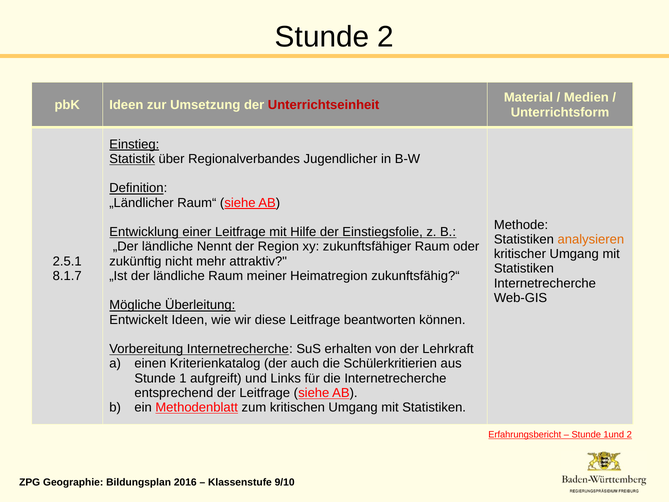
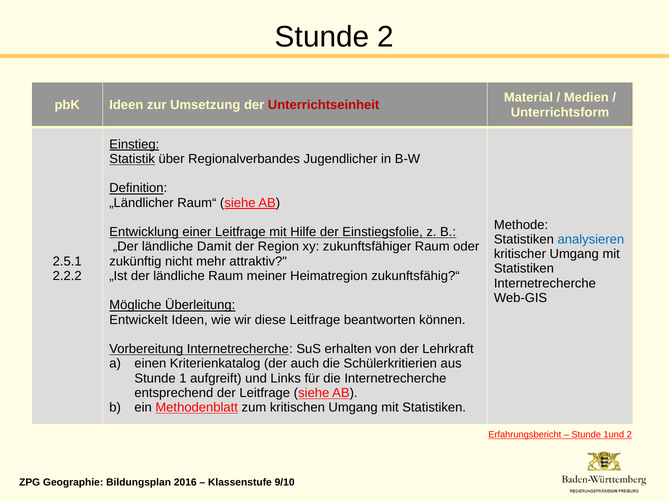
analysieren colour: orange -> blue (591, 239)
Nennt: Nennt -> Damit (214, 247)
8.1.7: 8.1.7 -> 2.2.2 (67, 276)
